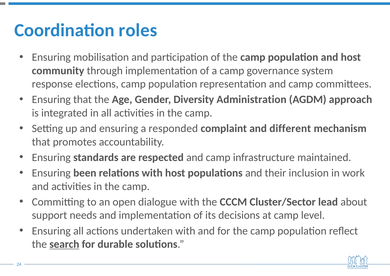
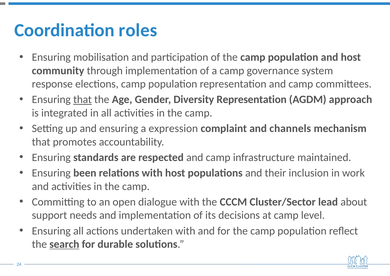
that underline: none -> present (83, 99)
Diversity Administration: Administration -> Representation (252, 99)
responded: responded -> expression (173, 128)
different: different -> channels (290, 128)
